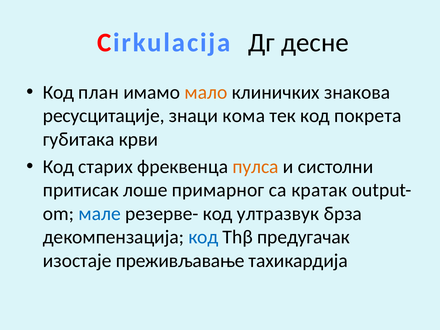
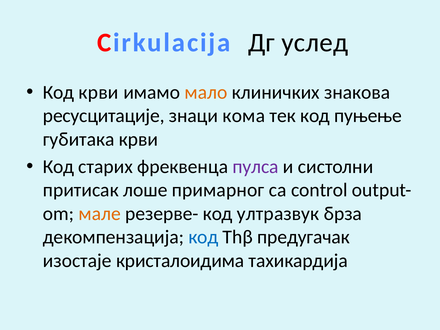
десне: десне -> услед (315, 43)
Код план: план -> крви (99, 92)
покрета: покрета -> пуњење (368, 116)
пулса colour: orange -> purple (256, 167)
кратак: кратак -> control (319, 190)
мале colour: blue -> orange (100, 214)
преживљавање: преживљавање -> кристалоидима (180, 261)
